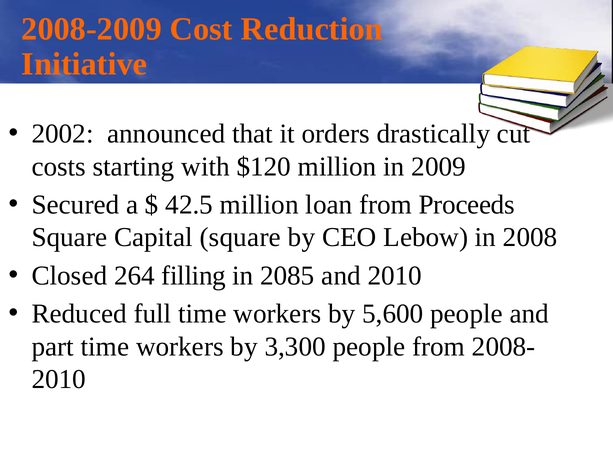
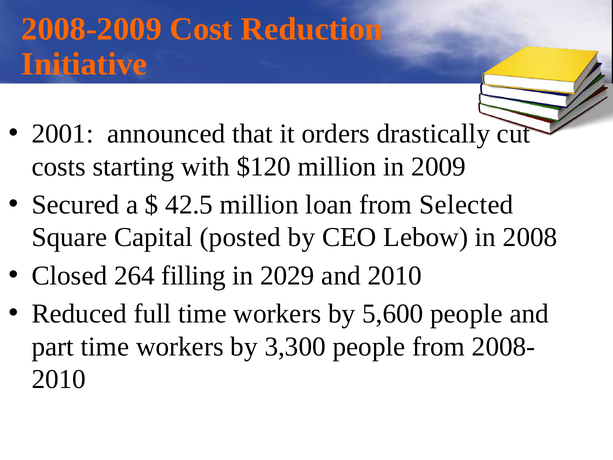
2002: 2002 -> 2001 (63, 134)
Proceeds: Proceeds -> Selected (466, 205)
Capital square: square -> posted (240, 237)
2085: 2085 -> 2029 (287, 276)
